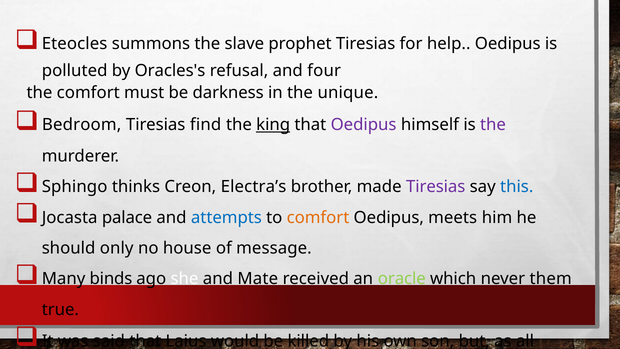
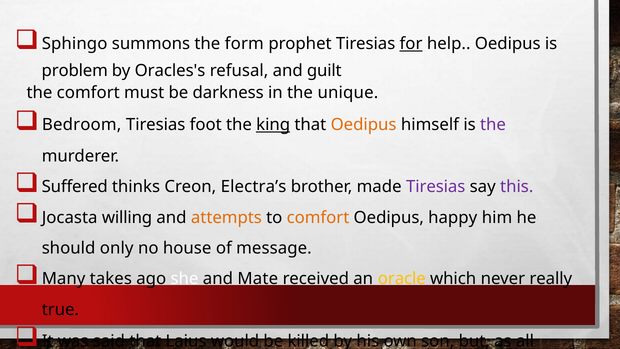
Eteocles: Eteocles -> Sphingo (75, 44)
slave: slave -> form (244, 44)
for underline: none -> present (411, 44)
polluted: polluted -> problem (75, 71)
four: four -> guilt (324, 71)
find: find -> foot (206, 125)
Oedipus colour: purple -> orange (364, 125)
Sphingo: Sphingo -> Suffered (75, 187)
this colour: blue -> purple (517, 187)
palace: palace -> willing (127, 217)
attempts colour: blue -> orange (226, 217)
meets: meets -> happy (453, 217)
binds: binds -> takes (111, 279)
oracle colour: light green -> yellow (402, 279)
them: them -> really (551, 279)
